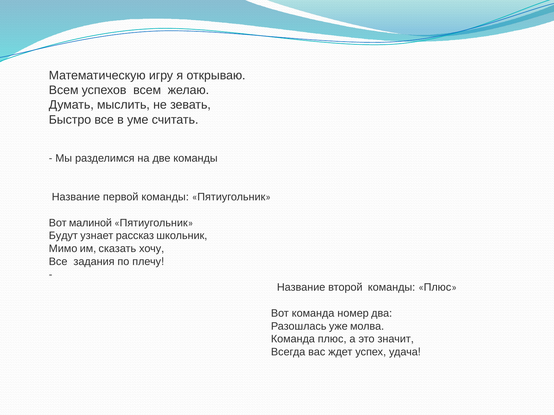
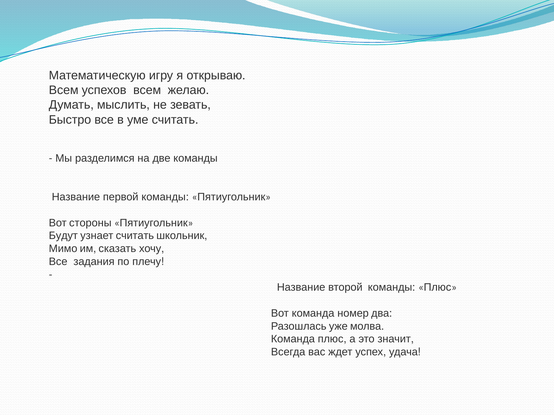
малиной: малиной -> стороны (90, 223)
узнает рассказ: рассказ -> считать (135, 236)
